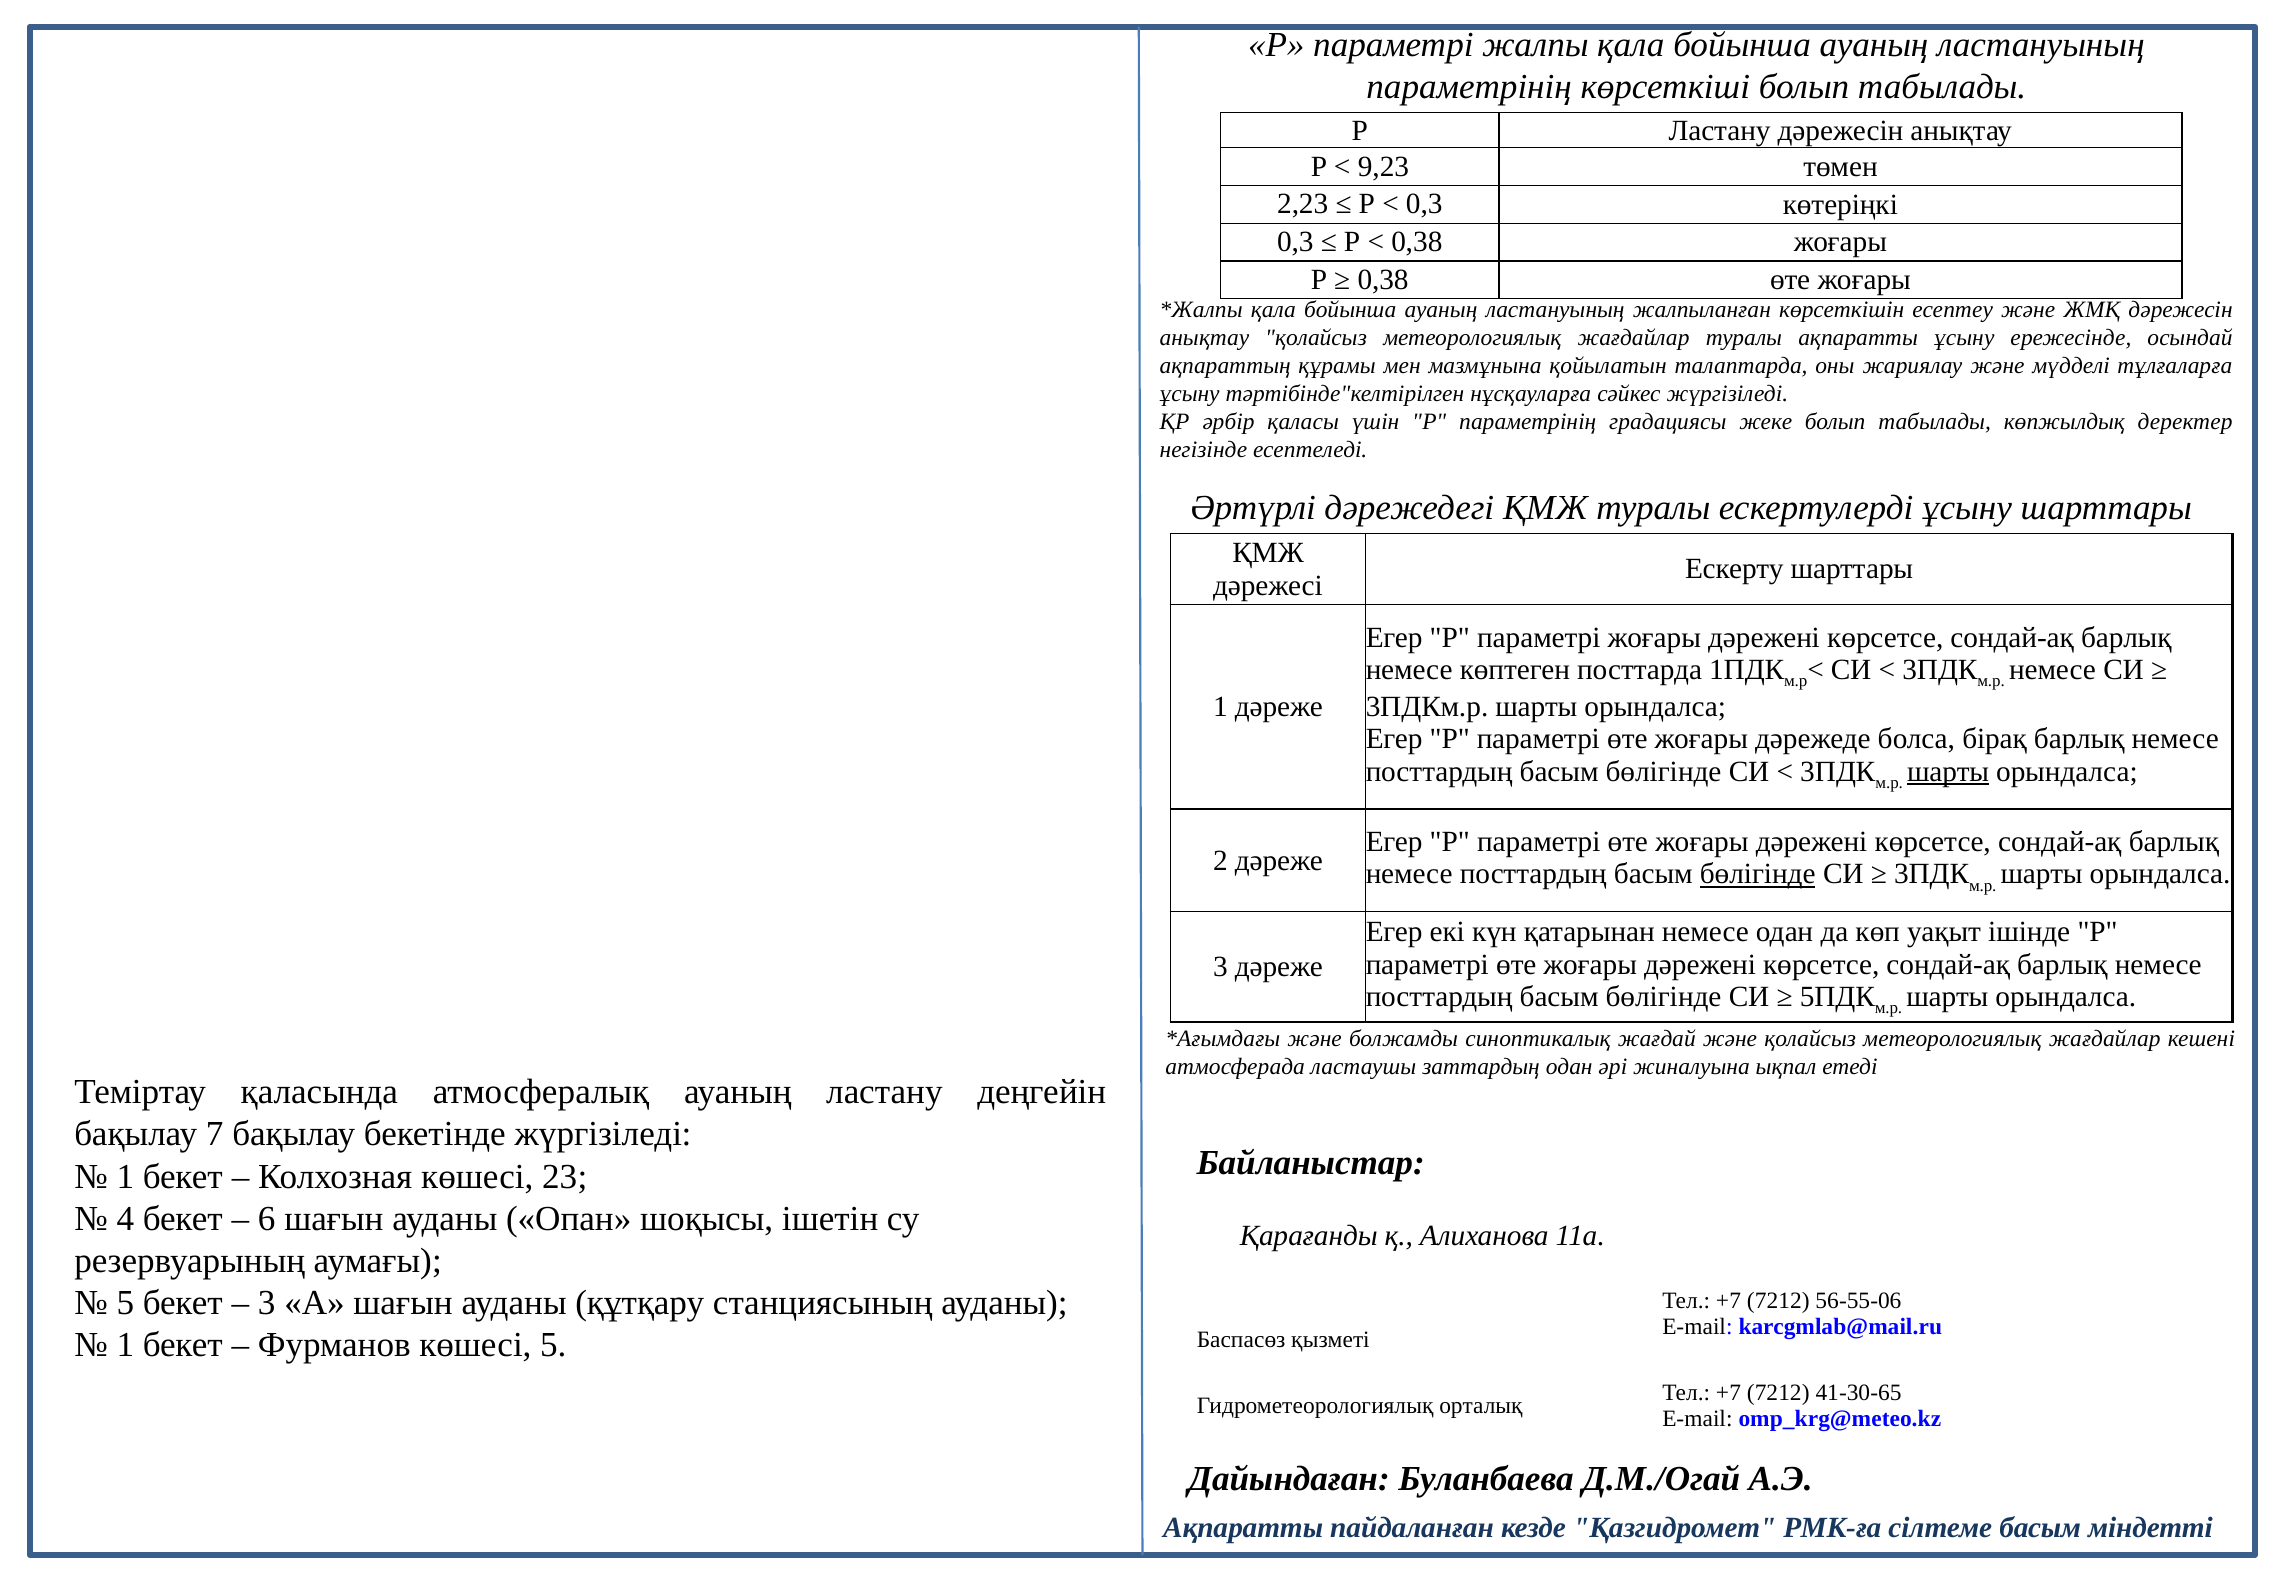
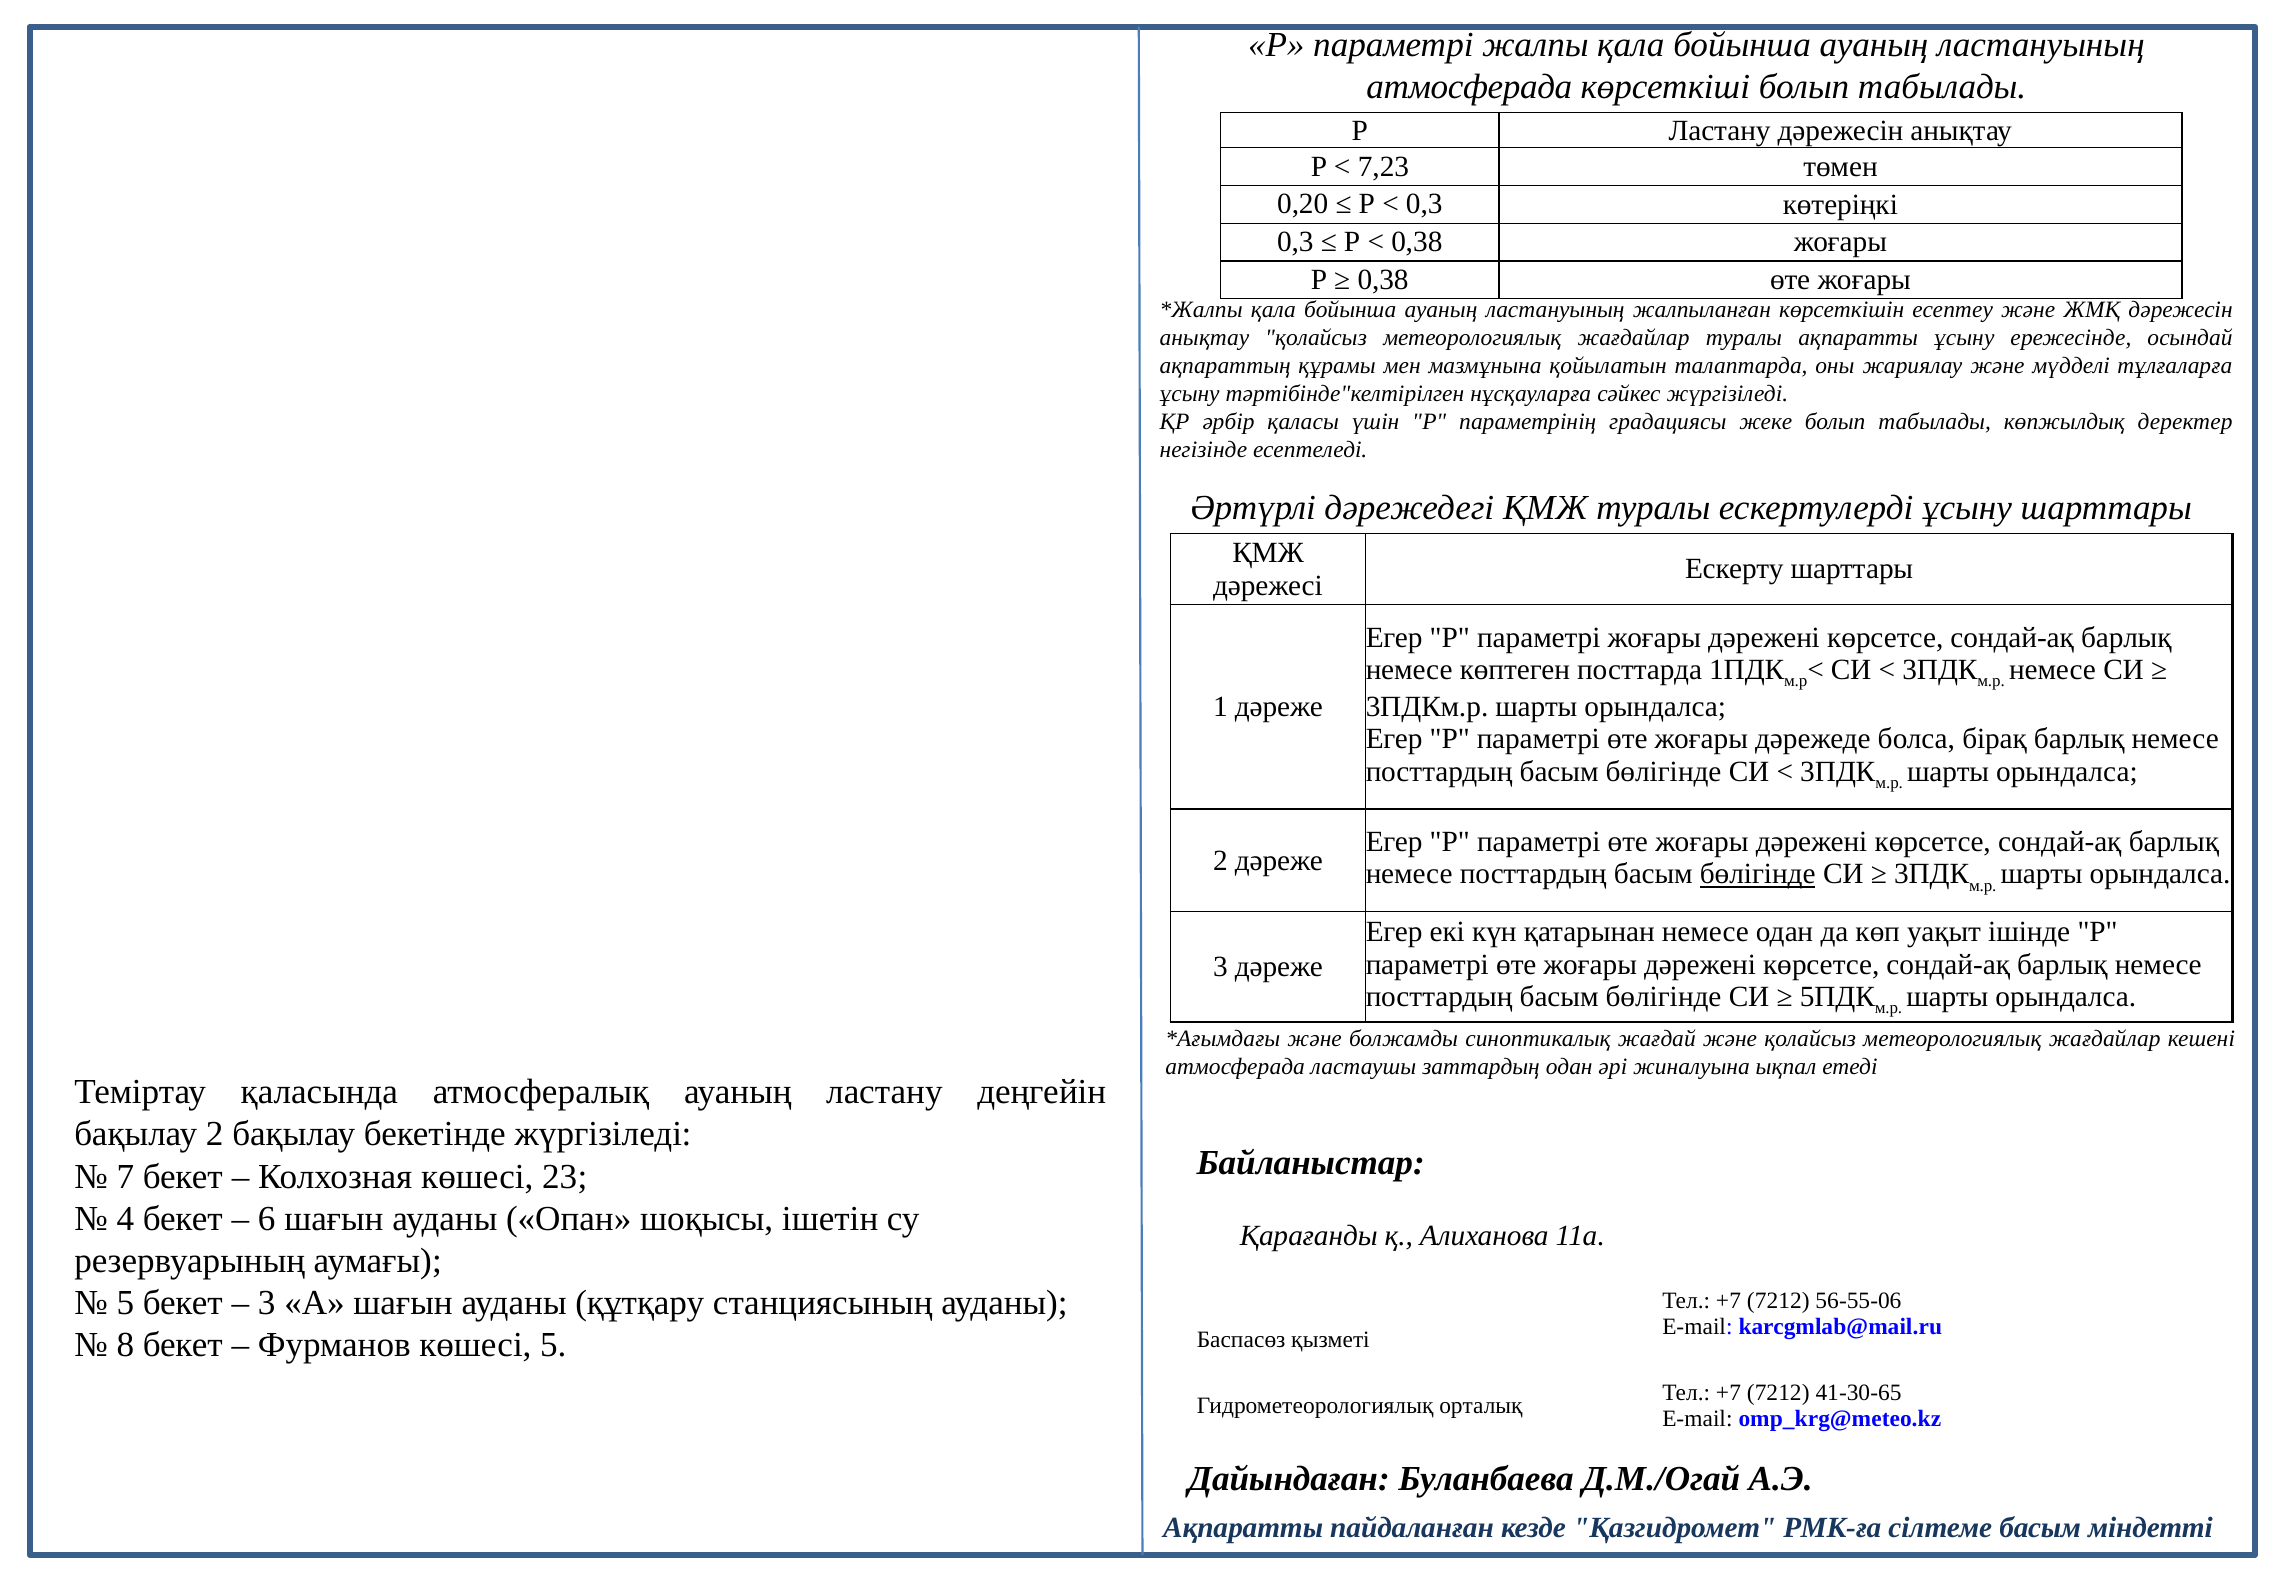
параметрінің: параметрінің -> атмосферада (1469, 87)
9,23: 9,23 -> 7,23 (1383, 166)
2,23: 2,23 -> 0,20 (1303, 204)
шарты underline: present -> none (1948, 771)
бақылау 7: 7 -> 2 (215, 1134)
1: 1 -> 7 (125, 1176)
1: 1 -> 8 (125, 1345)
